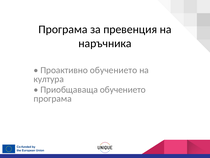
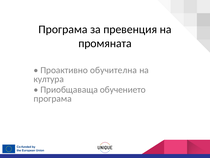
наръчника: наръчника -> промяната (105, 43)
Проактивно обучението: обучението -> обучителна (114, 70)
